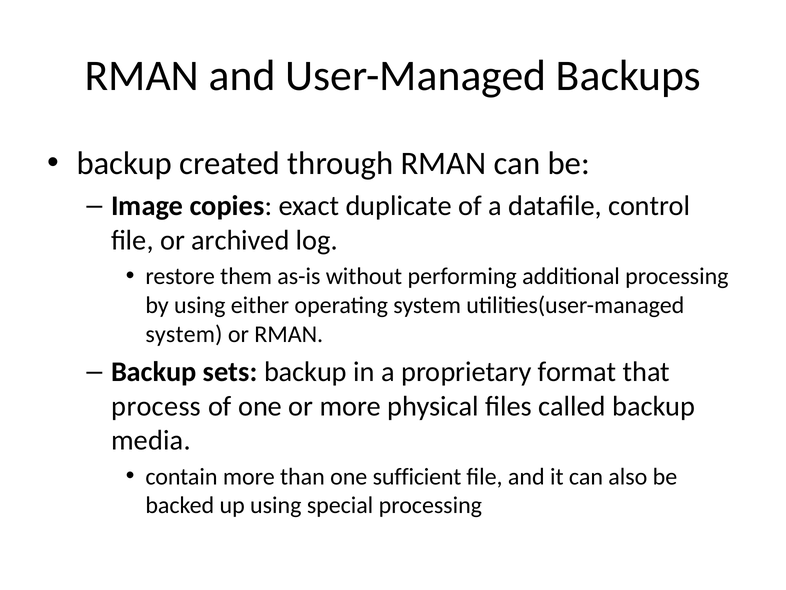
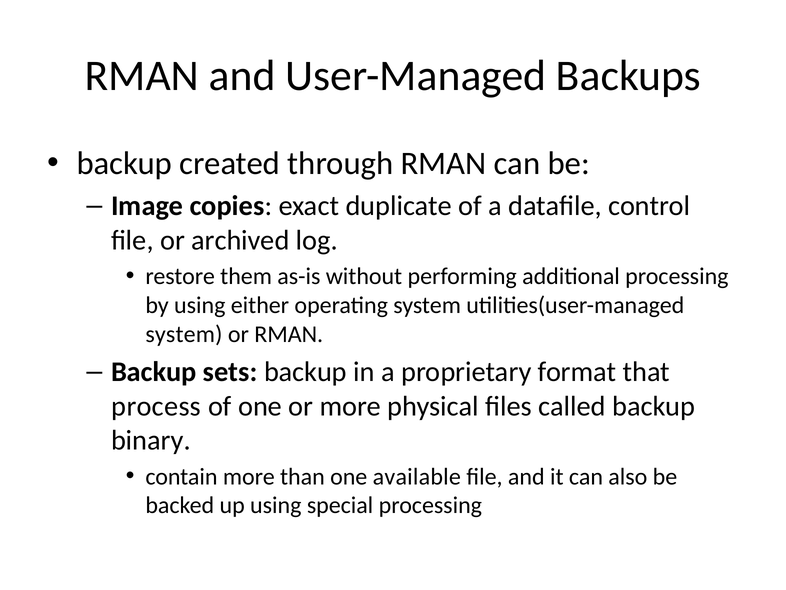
media: media -> binary (151, 440)
sufficient: sufficient -> available (417, 476)
